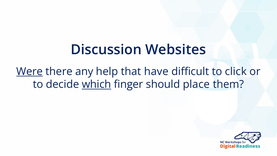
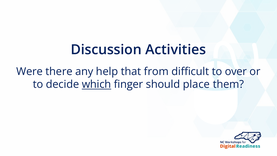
Websites: Websites -> Activities (176, 50)
Were underline: present -> none (30, 71)
have: have -> from (156, 71)
click: click -> over (236, 71)
